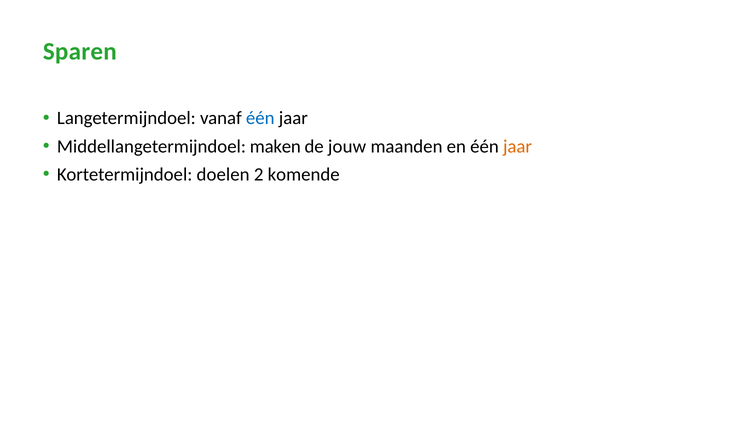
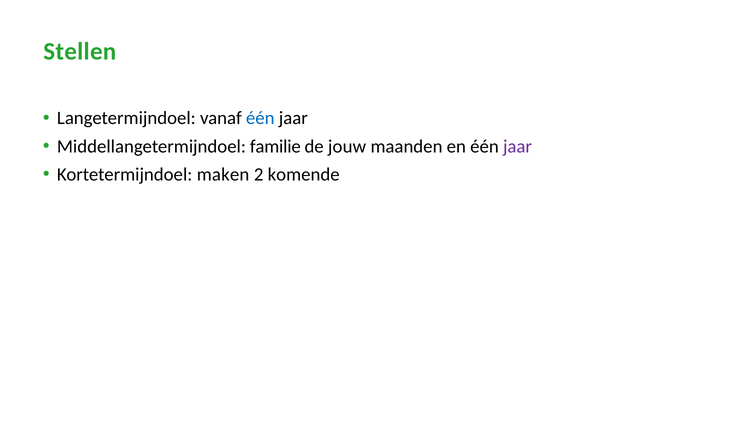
Sparen: Sparen -> Stellen (80, 52)
maken: maken -> familie (275, 146)
jaar colour: orange -> purple (518, 146)
doelen: doelen -> maken (223, 174)
